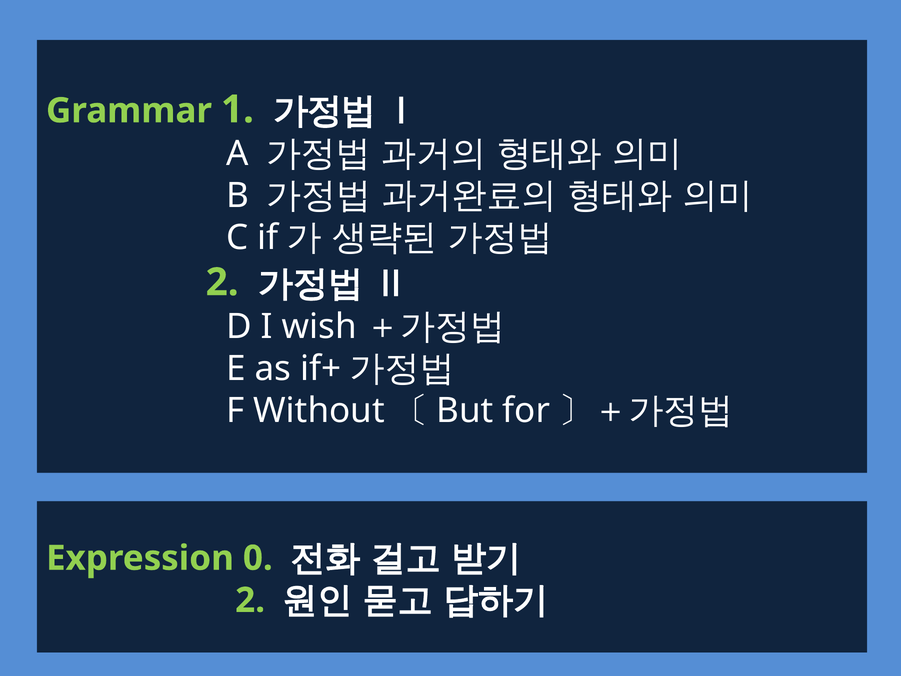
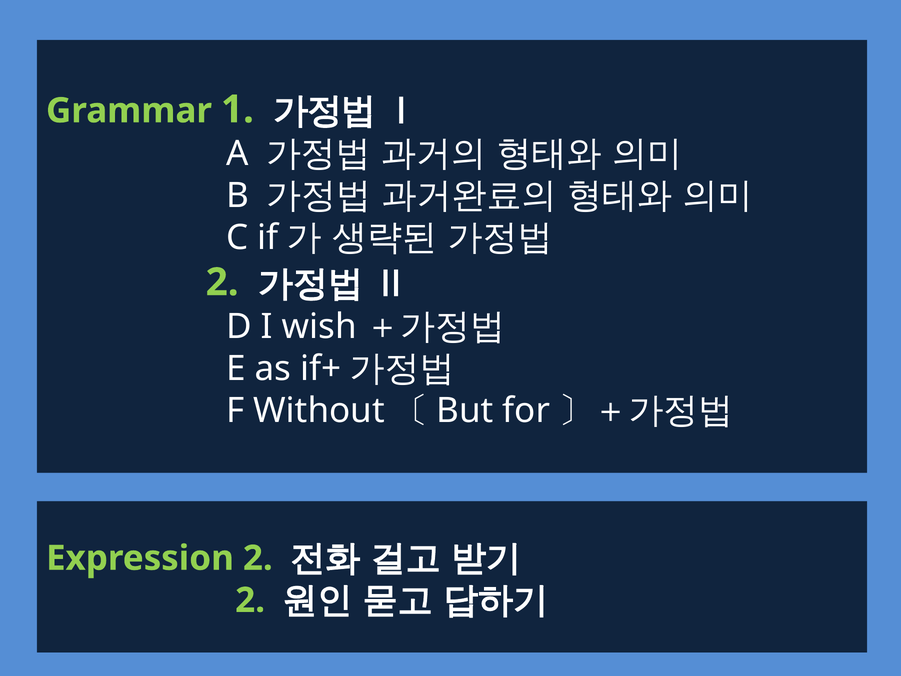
Expression 0: 0 -> 2 (258, 558)
